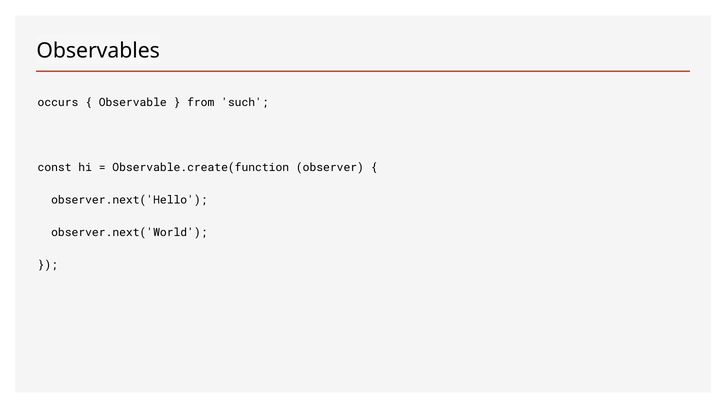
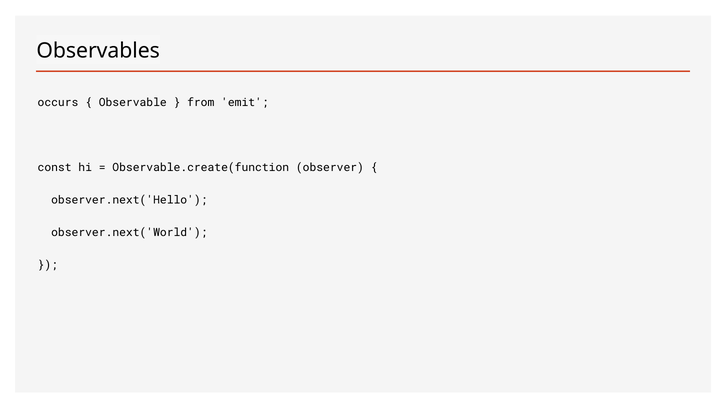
such: such -> emit (245, 103)
